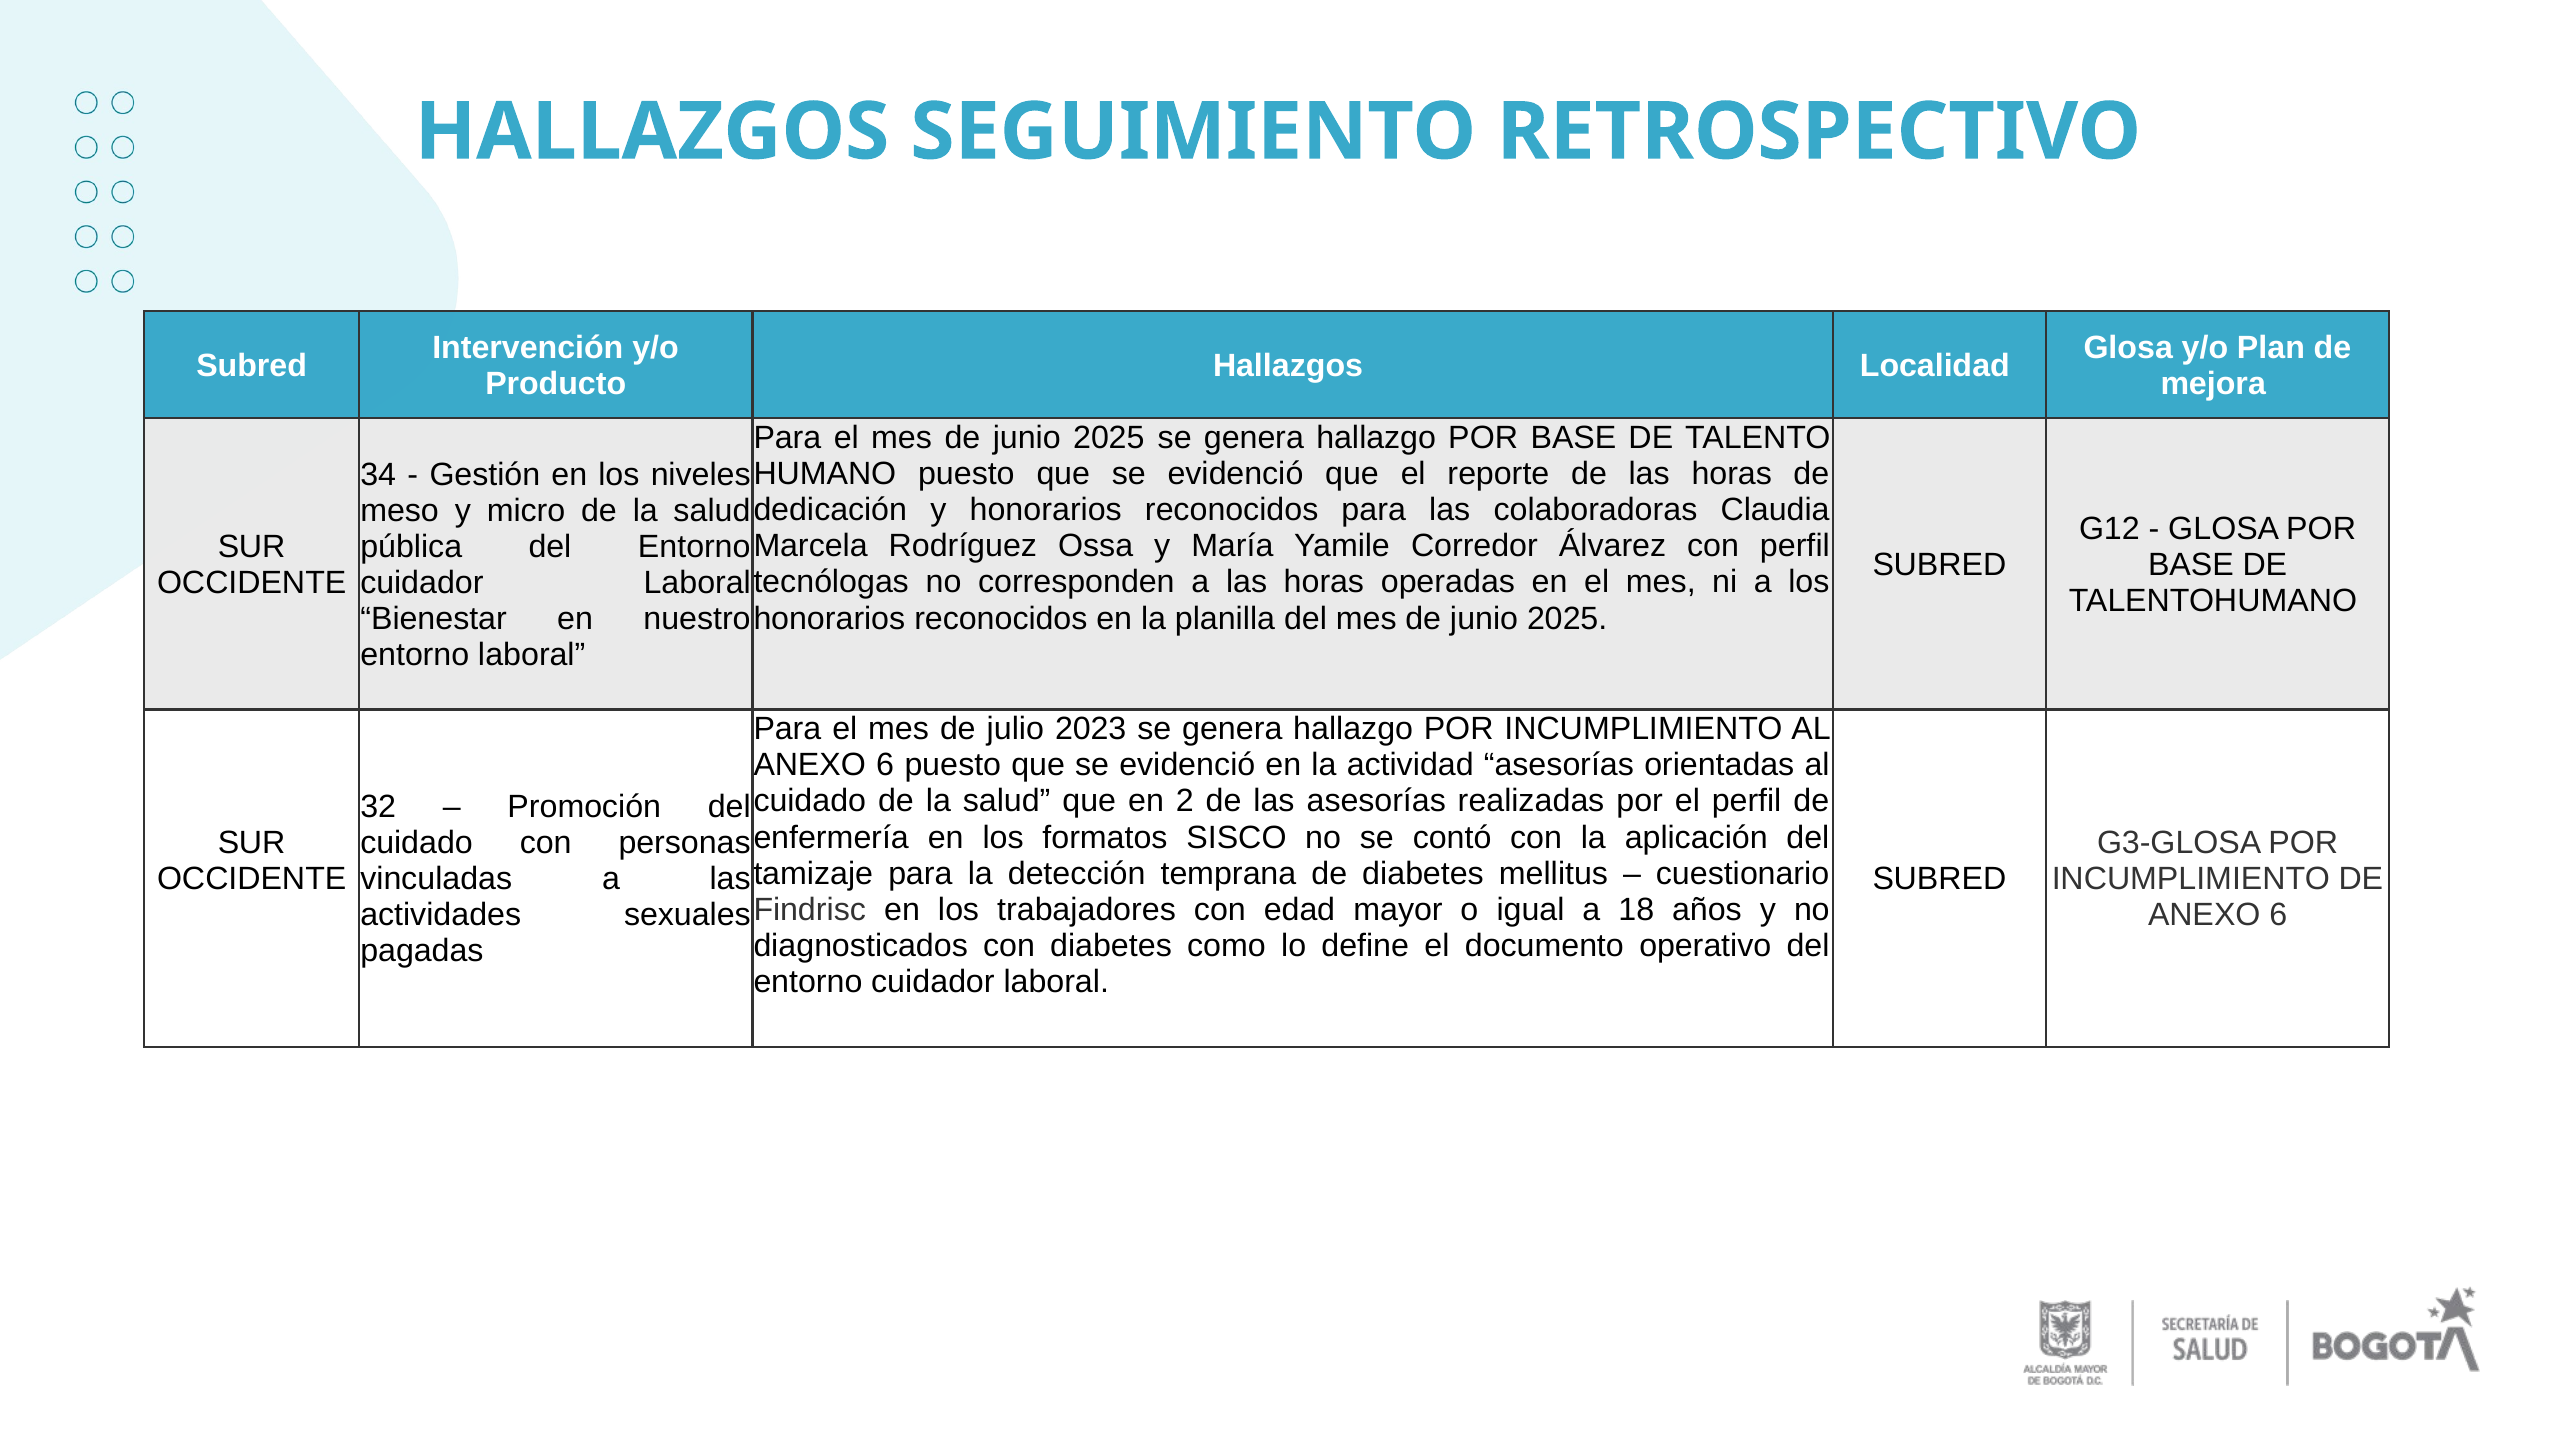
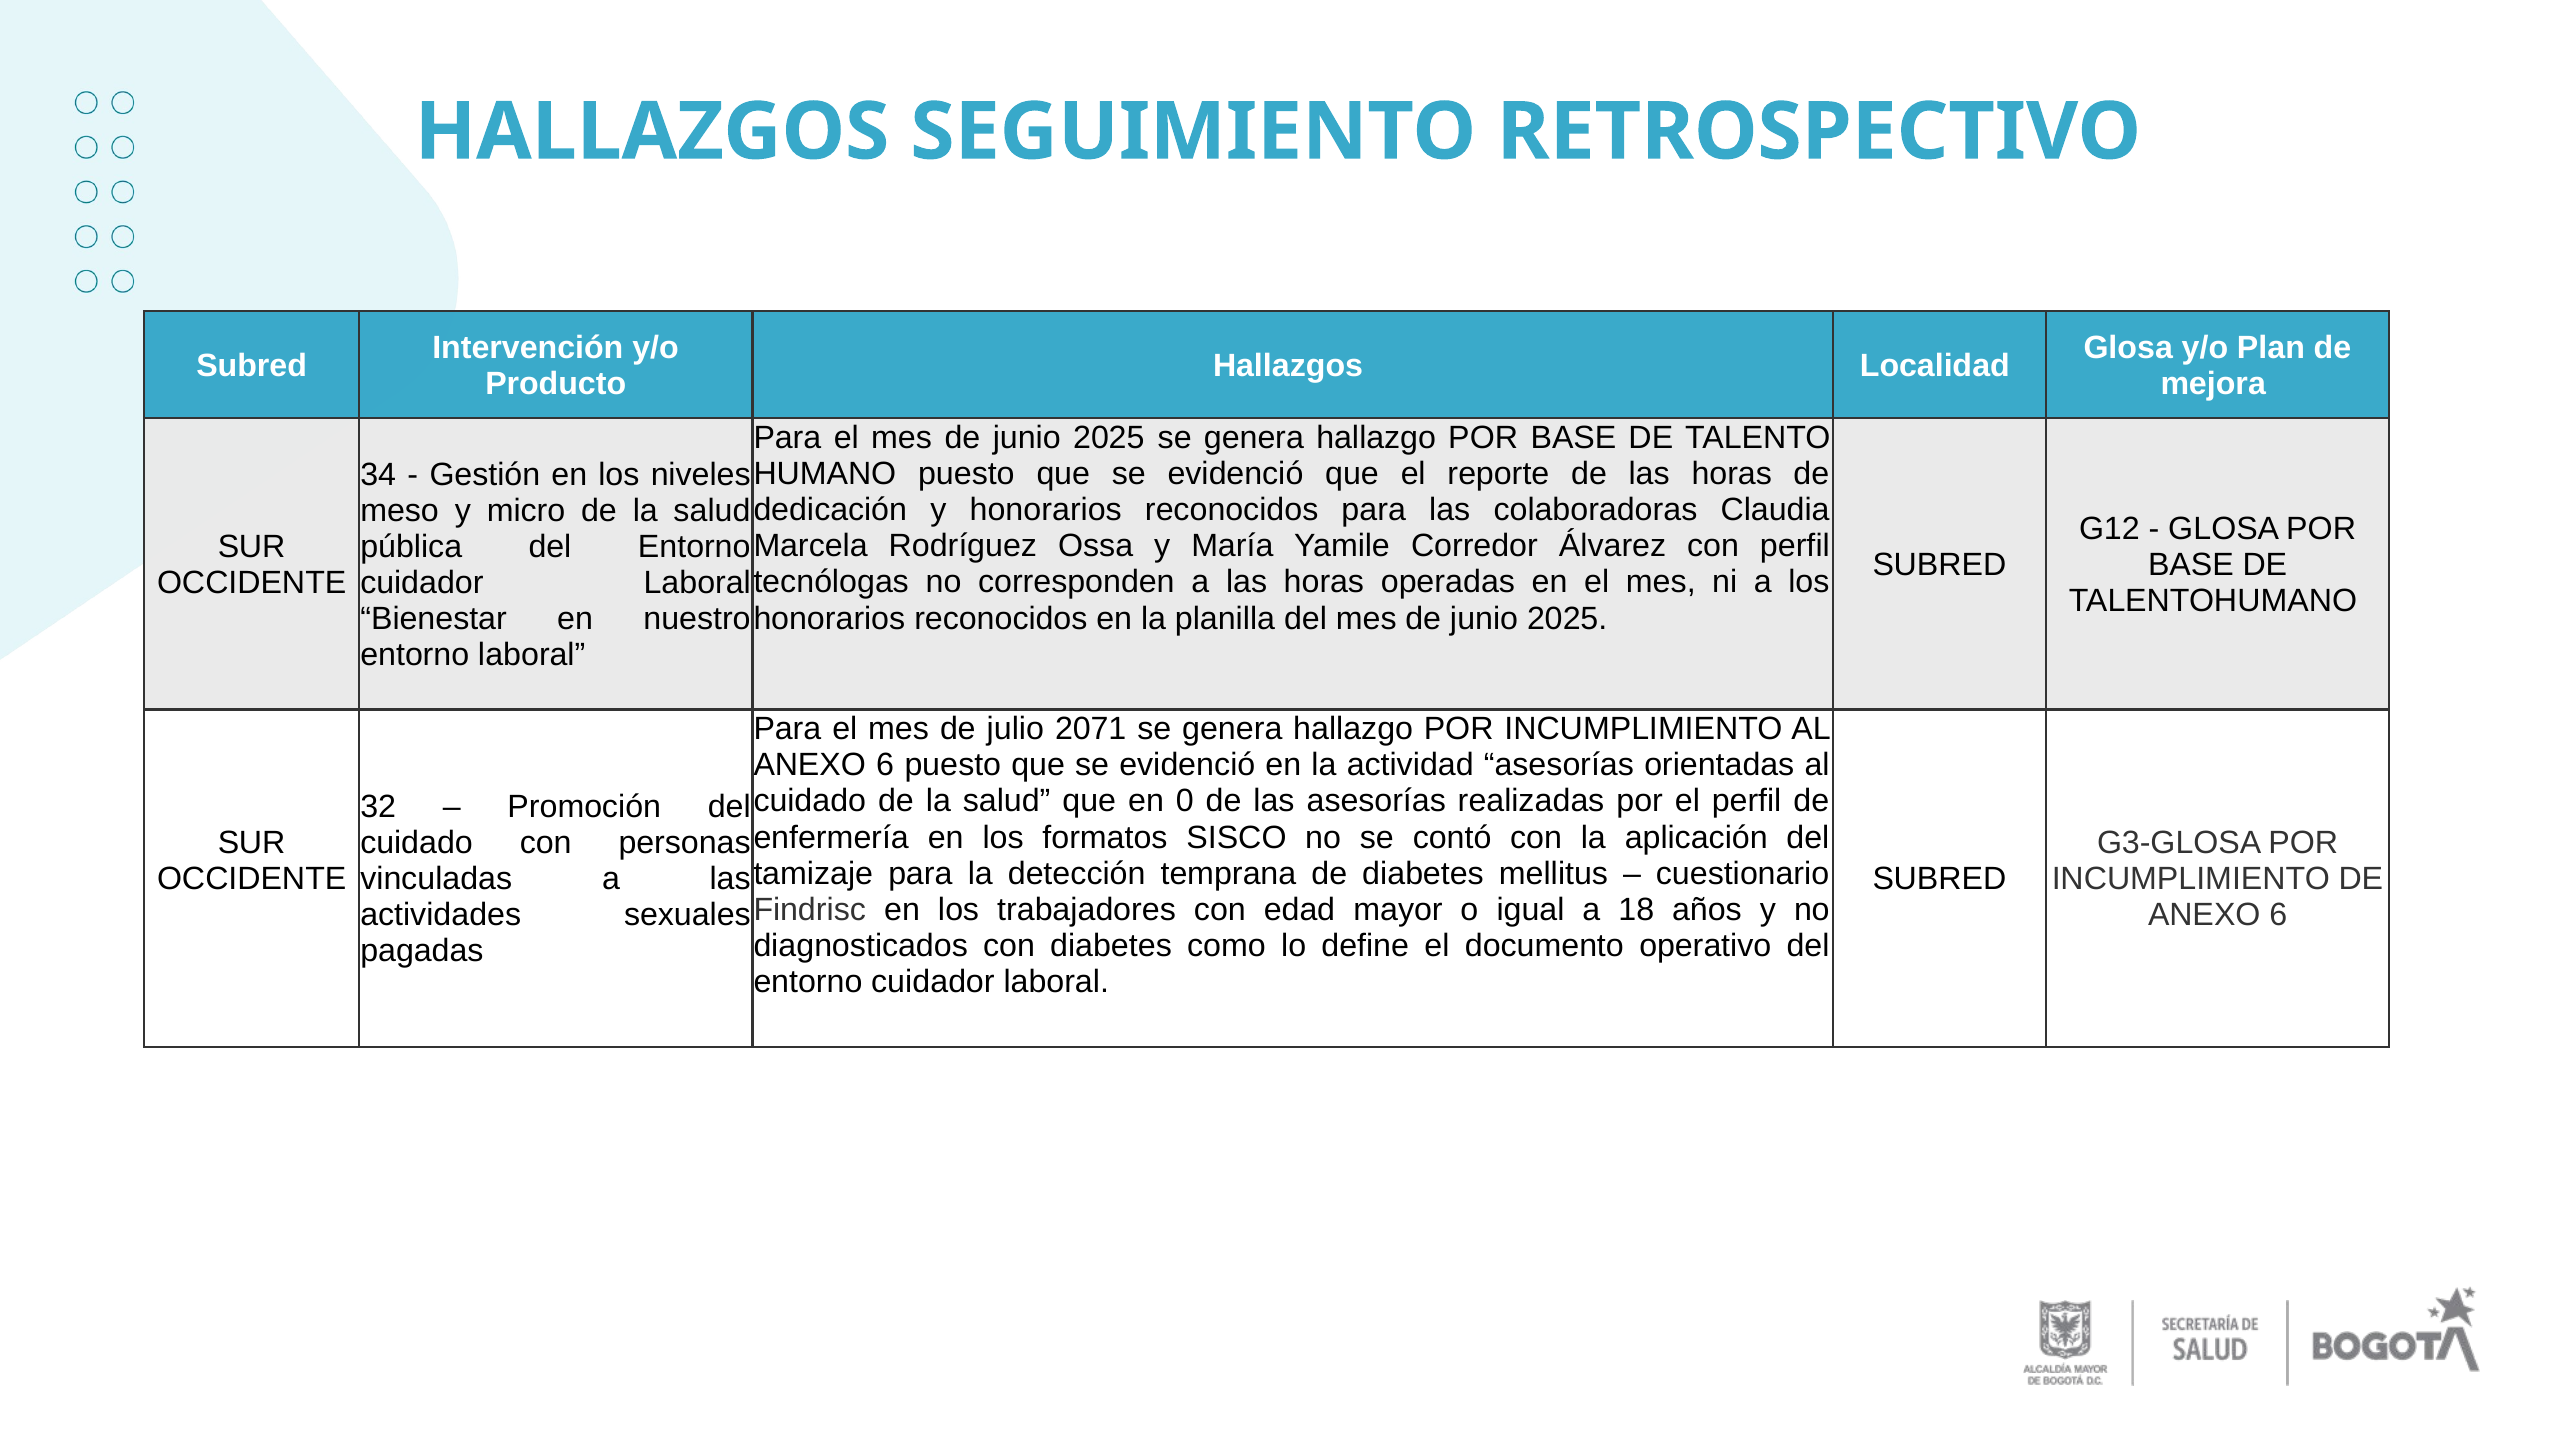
2023: 2023 -> 2071 (1091, 729)
2: 2 -> 0 (1185, 801)
